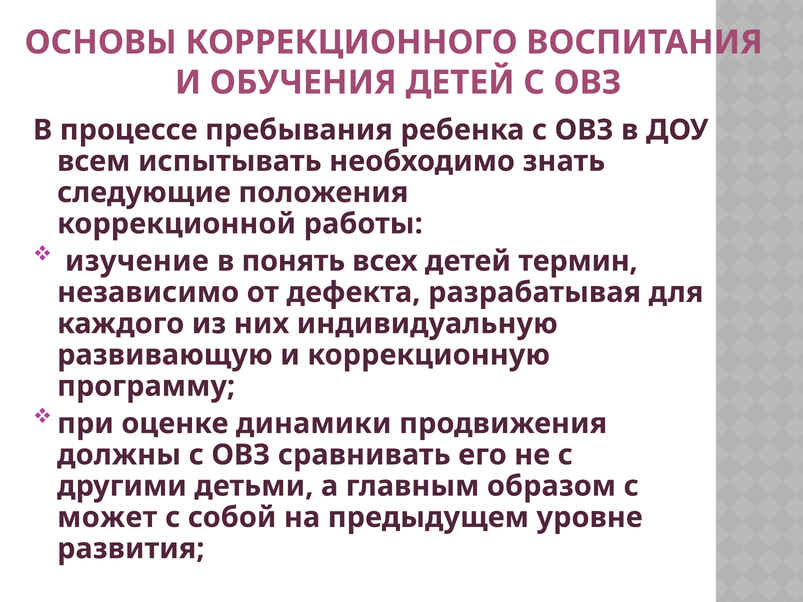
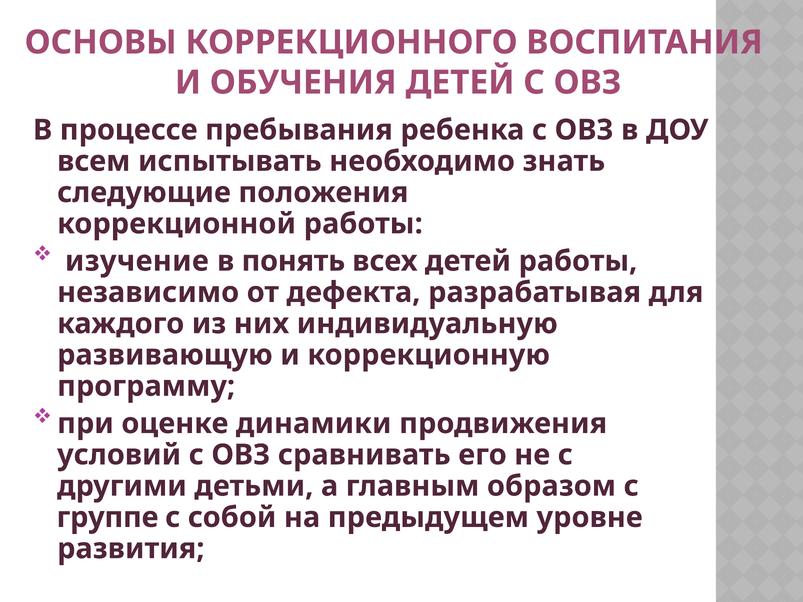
детей термин: термин -> работы (578, 261)
должны: должны -> условий (119, 455)
может: может -> группе (107, 518)
